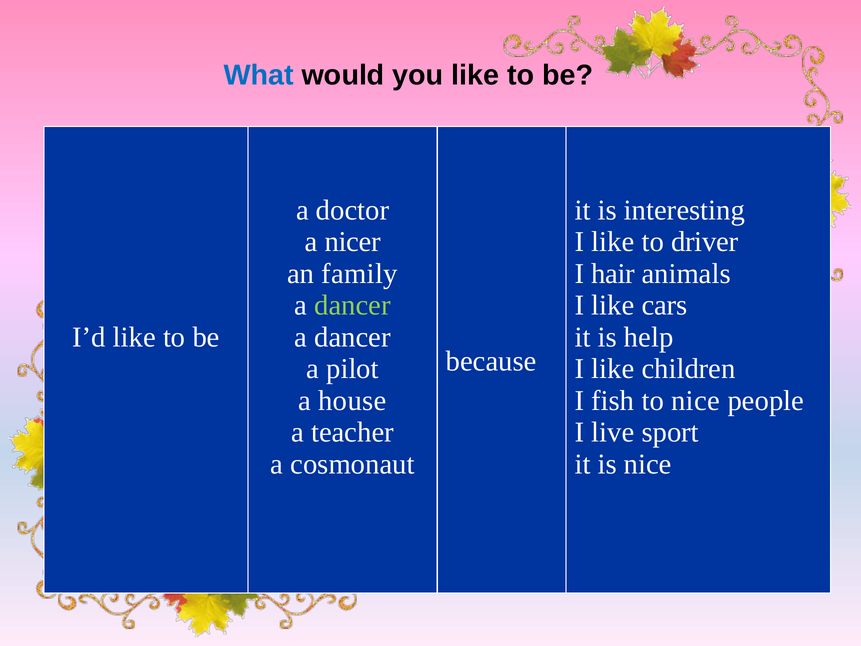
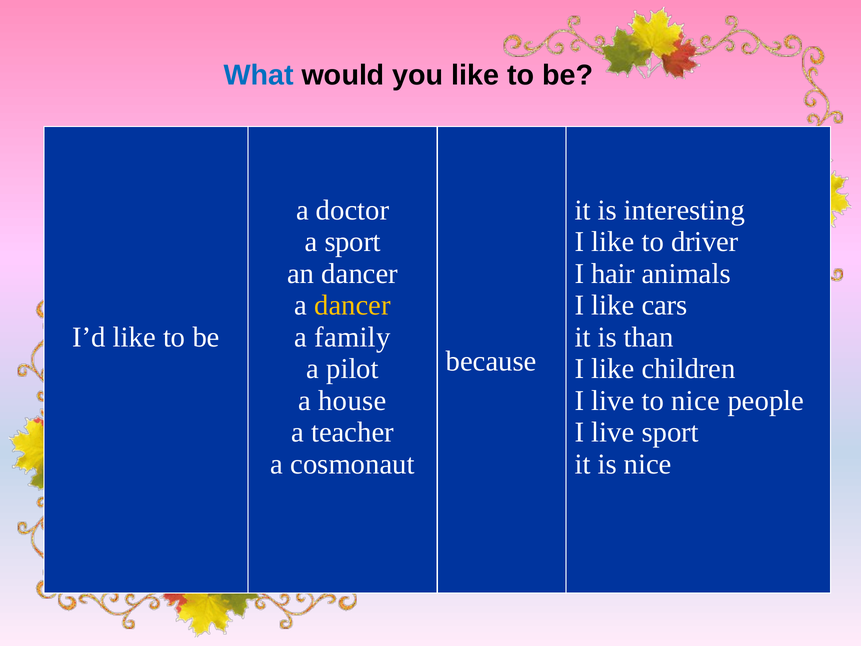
a nicer: nicer -> sport (353, 242)
an family: family -> dancer (360, 274)
dancer colour: light green -> yellow (352, 305)
dancer: dancer -> family (352, 337)
help: help -> than (649, 337)
fish: fish -> live (613, 400)
